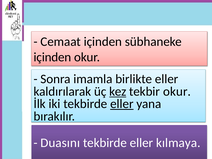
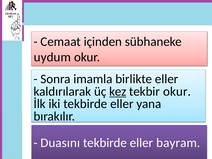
içinden: içinden -> uydum (52, 57)
eller underline: present -> none (122, 104)
kılmaya: kılmaya -> bayram (178, 143)
